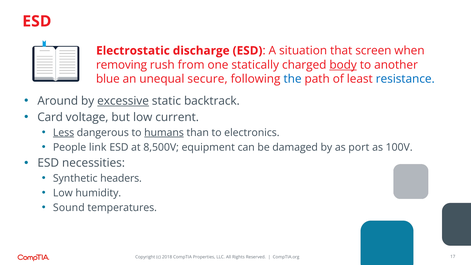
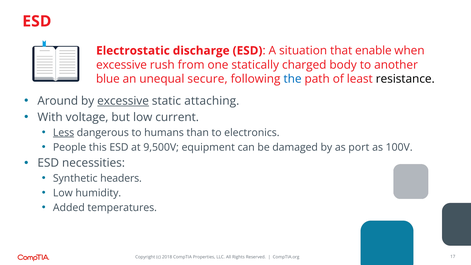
screen: screen -> enable (373, 51)
removing: removing -> excessive (122, 65)
body underline: present -> none (343, 65)
resistance colour: blue -> black (405, 79)
backtrack: backtrack -> attaching (212, 101)
Card: Card -> With (50, 117)
humans underline: present -> none (164, 133)
link: link -> this (98, 147)
8,500V: 8,500V -> 9,500V (161, 147)
Sound: Sound -> Added (69, 208)
